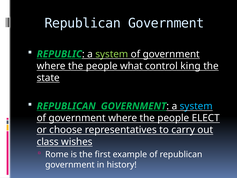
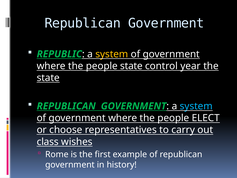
system colour: light green -> yellow (112, 54)
people what: what -> state (131, 66)
king: king -> year (191, 66)
